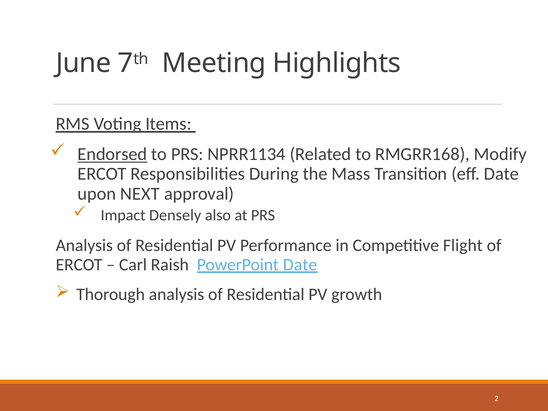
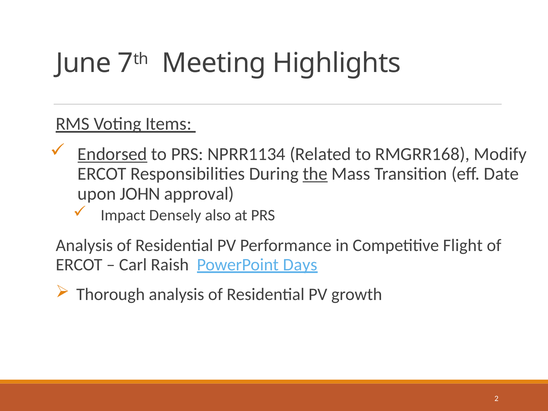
the underline: none -> present (315, 174)
NEXT: NEXT -> JOHN (140, 194)
PowerPoint Date: Date -> Days (300, 265)
